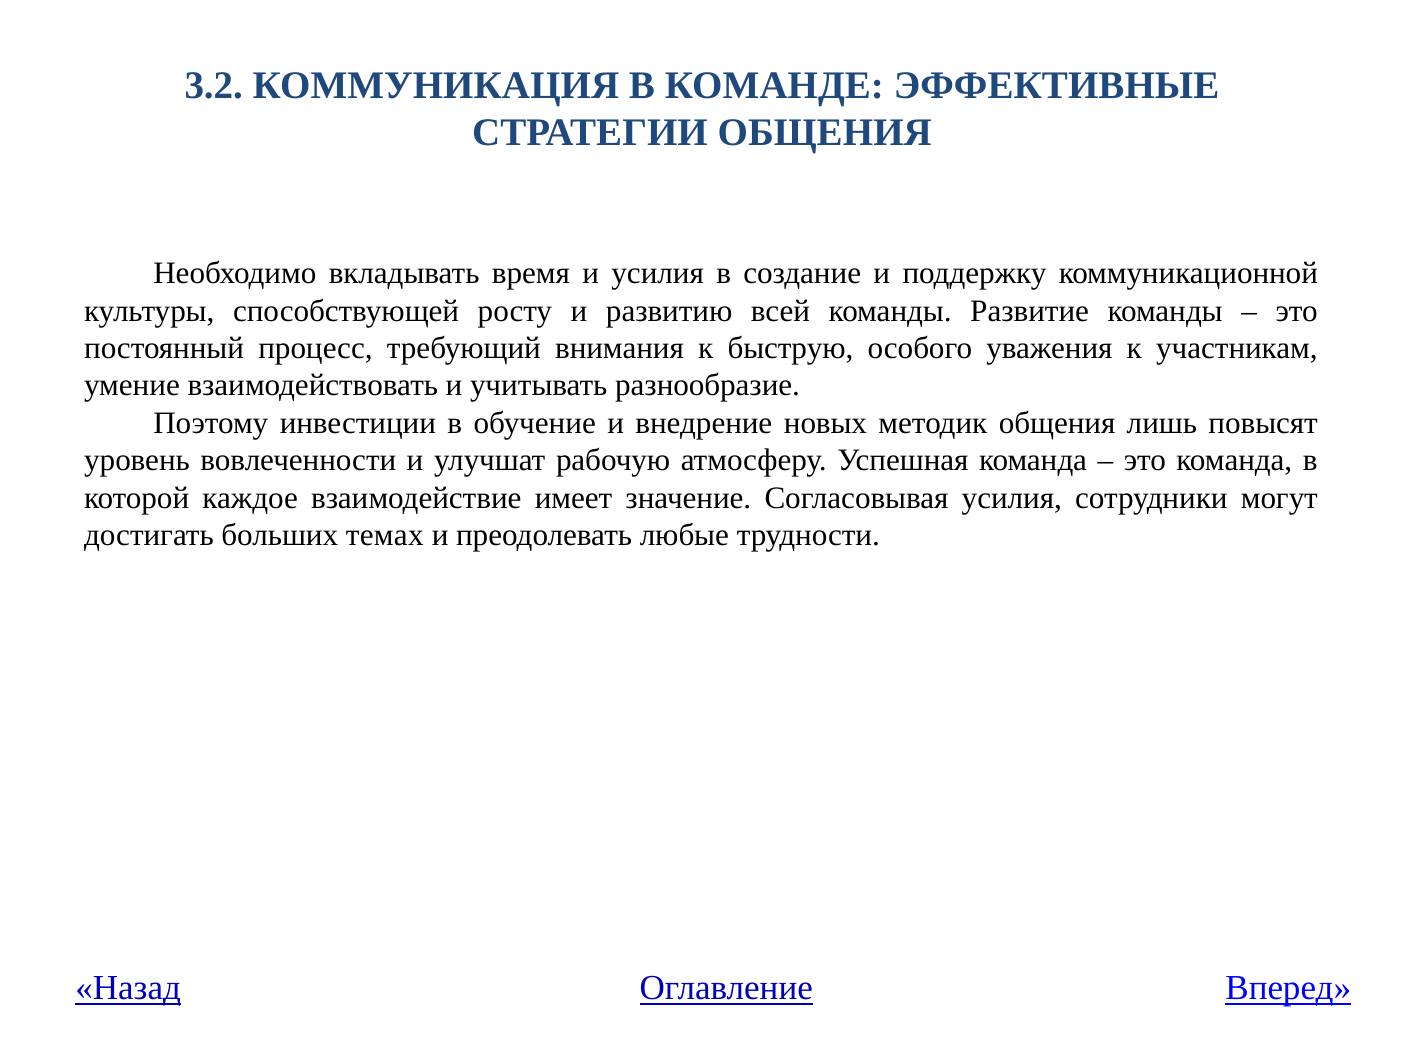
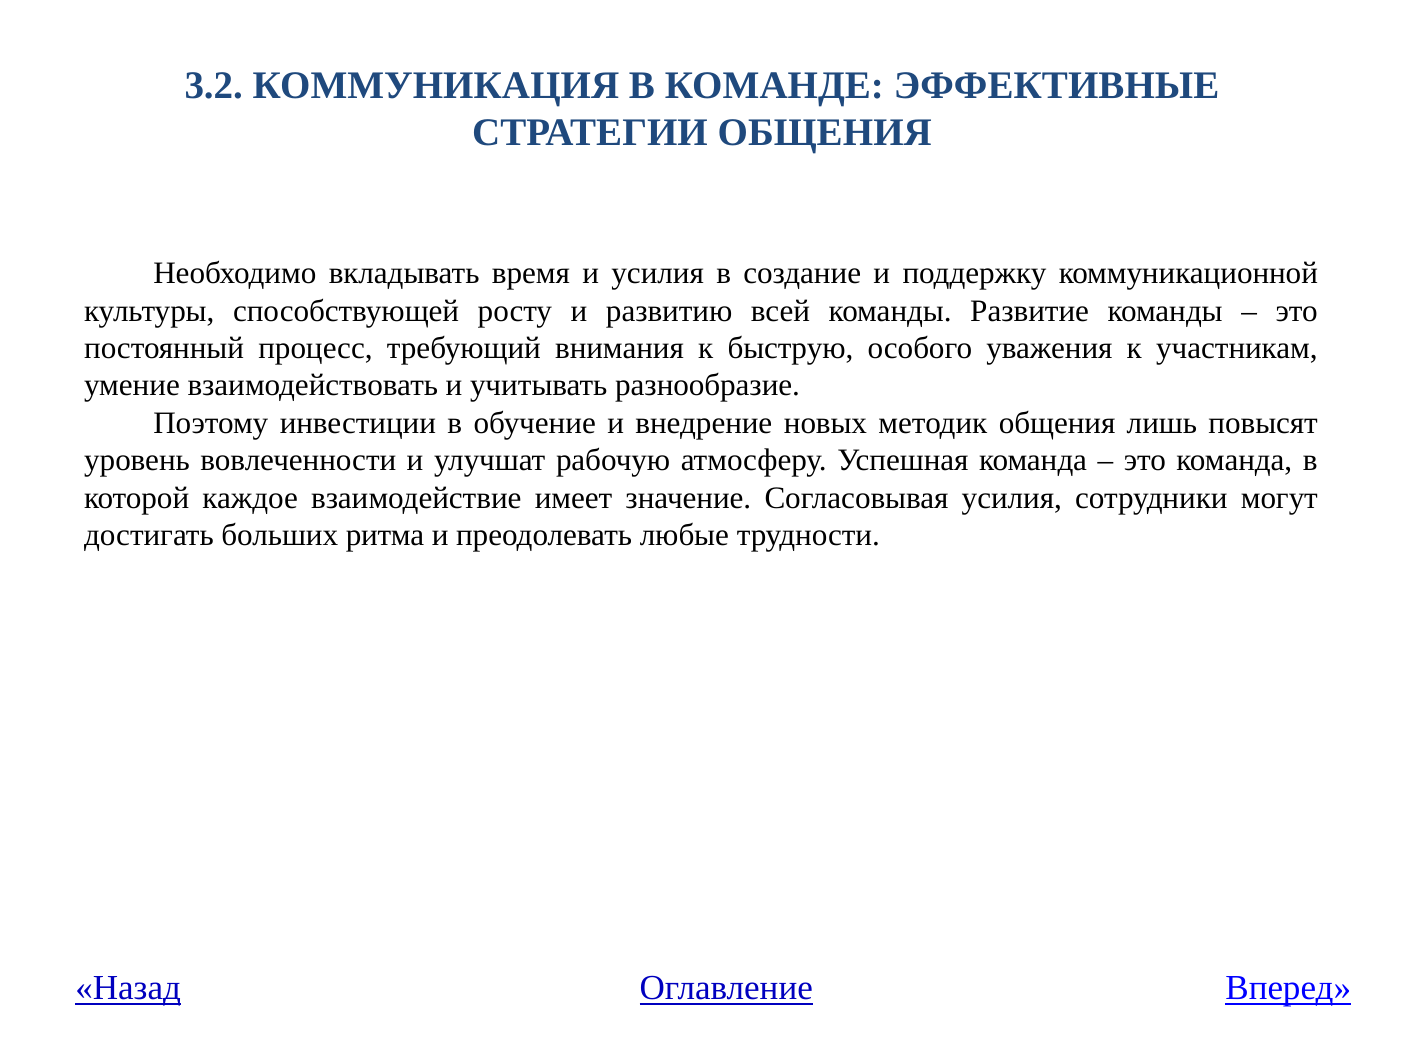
темах: темах -> ритма (385, 535)
